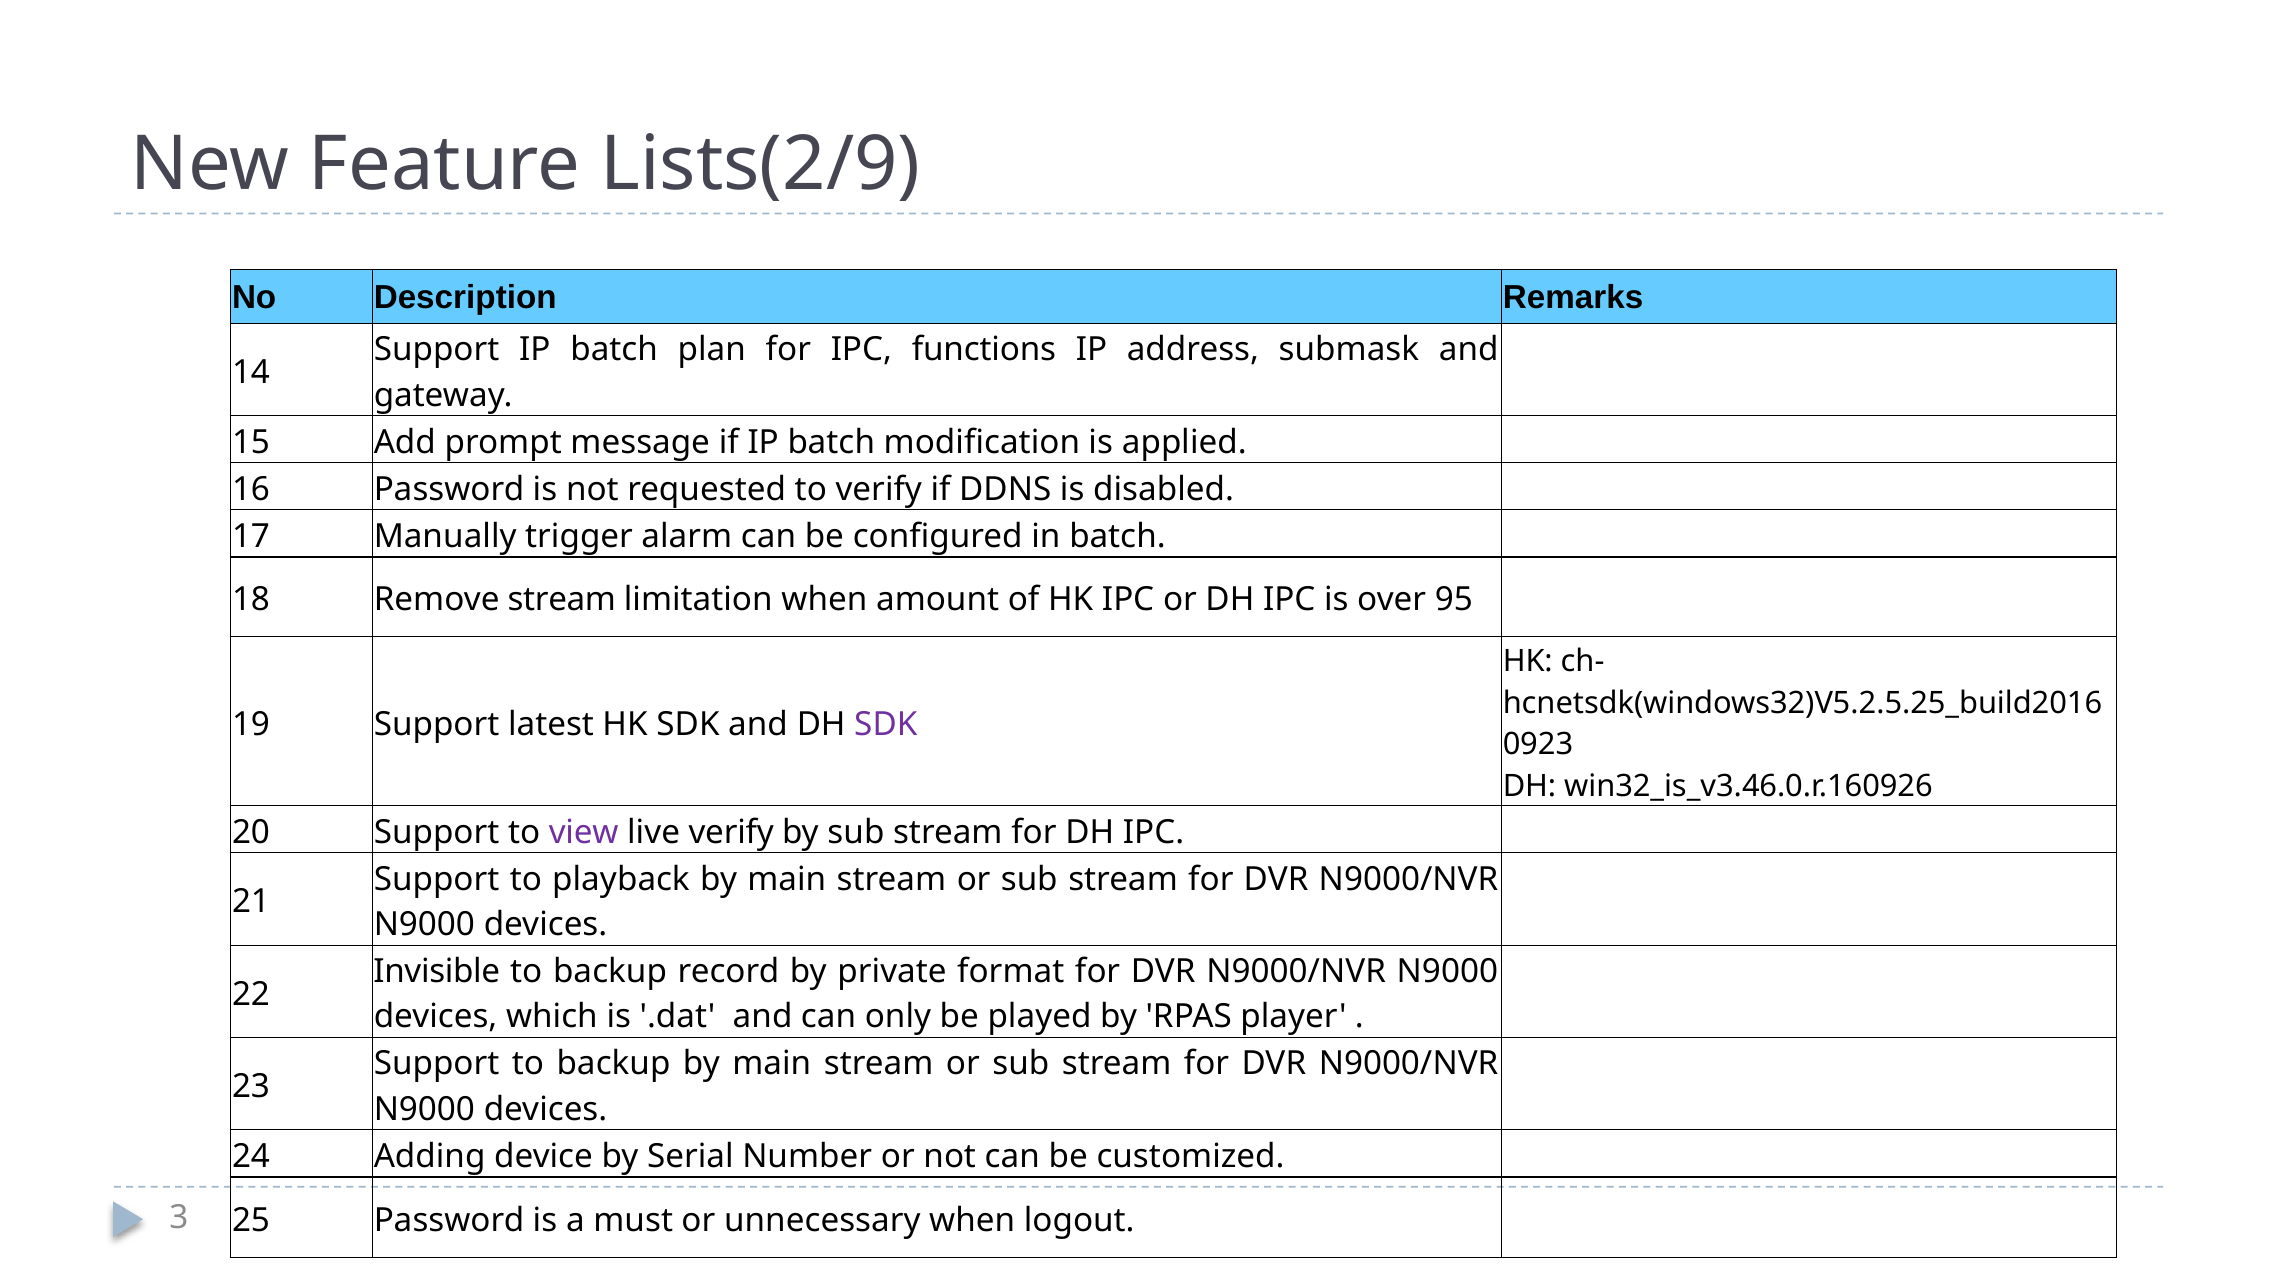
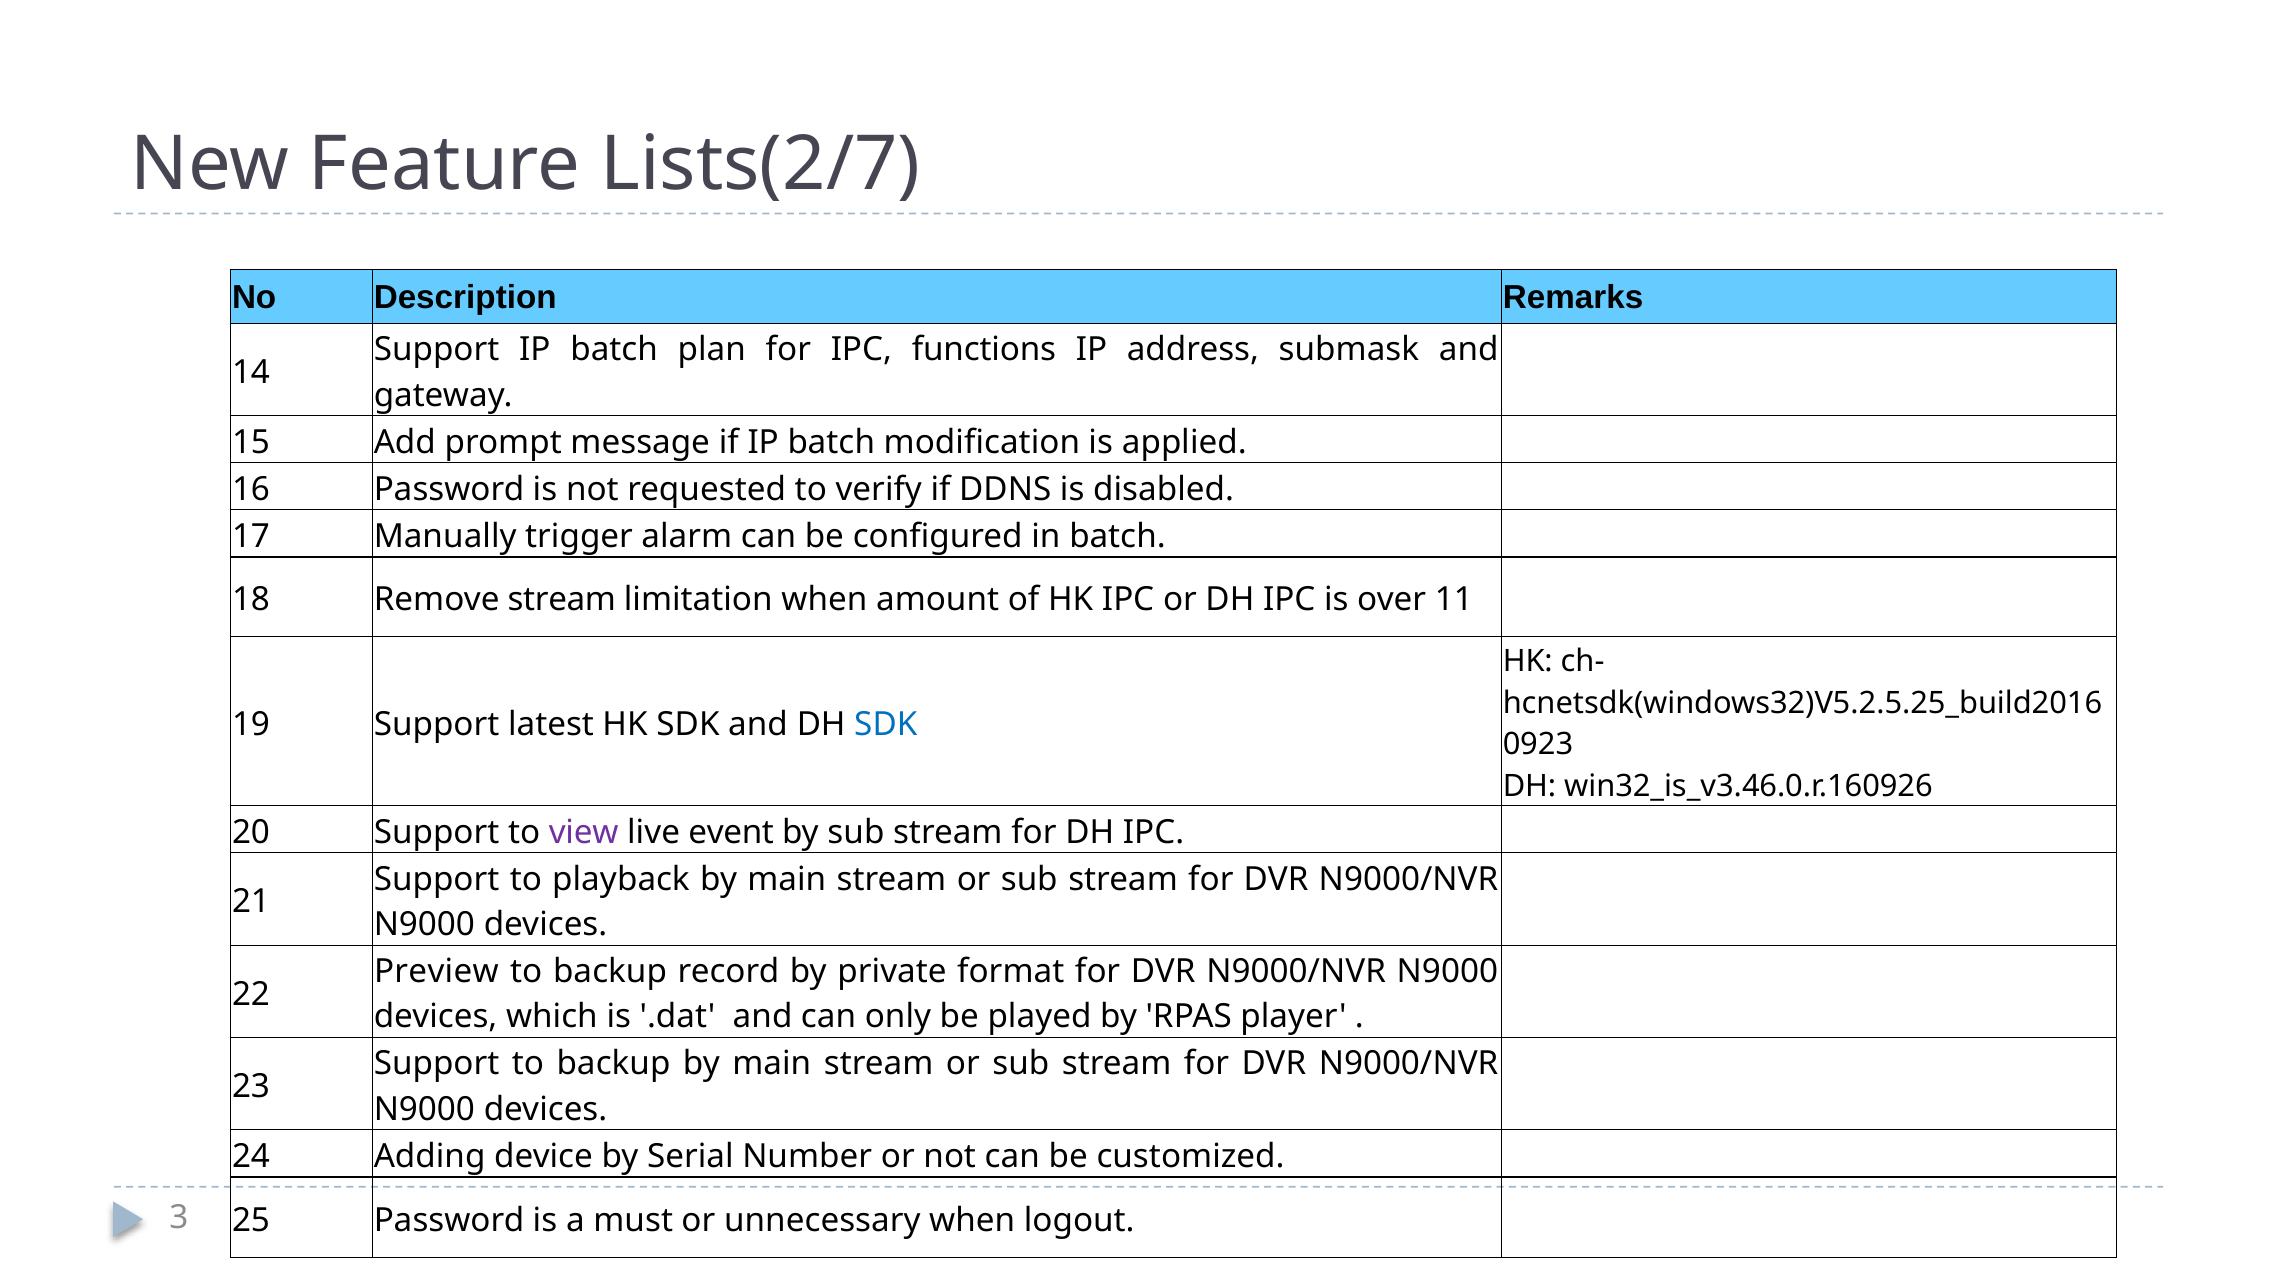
Lists(2/9: Lists(2/9 -> Lists(2/7 (760, 165)
95: 95 -> 11 (1454, 600)
SDK colour: purple -> blue (886, 724)
live verify: verify -> event (731, 832)
Invisible: Invisible -> Preview (436, 971)
